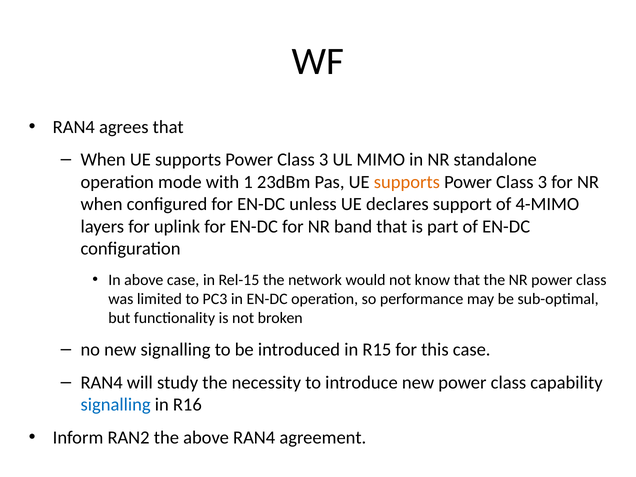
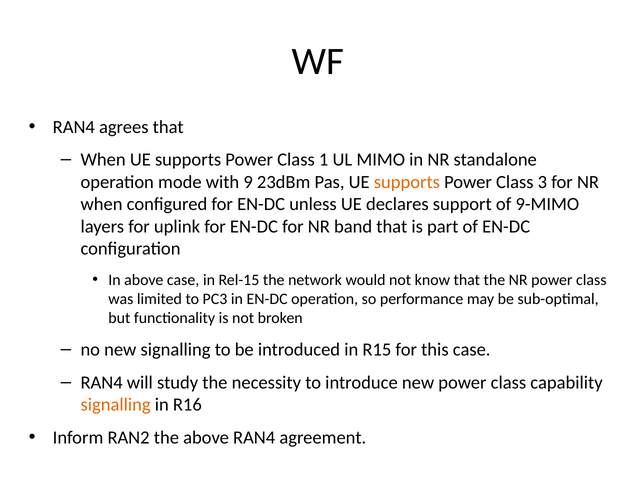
3: 3 -> 1 (324, 160)
1: 1 -> 9 (248, 182)
4-MIMO: 4-MIMO -> 9-MIMO (547, 204)
signalling colour: blue -> orange (116, 405)
